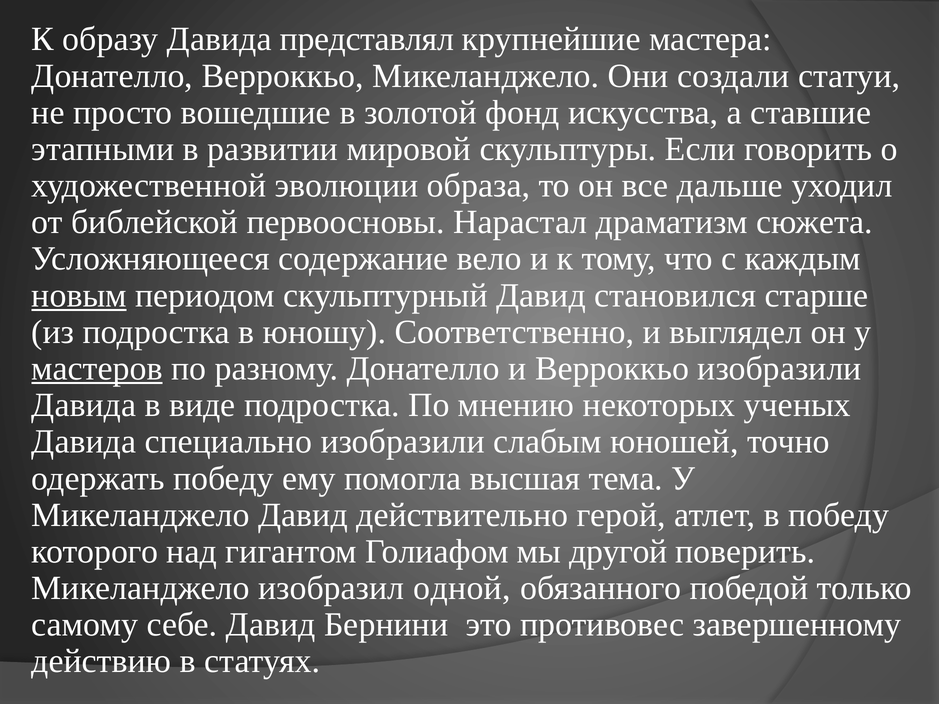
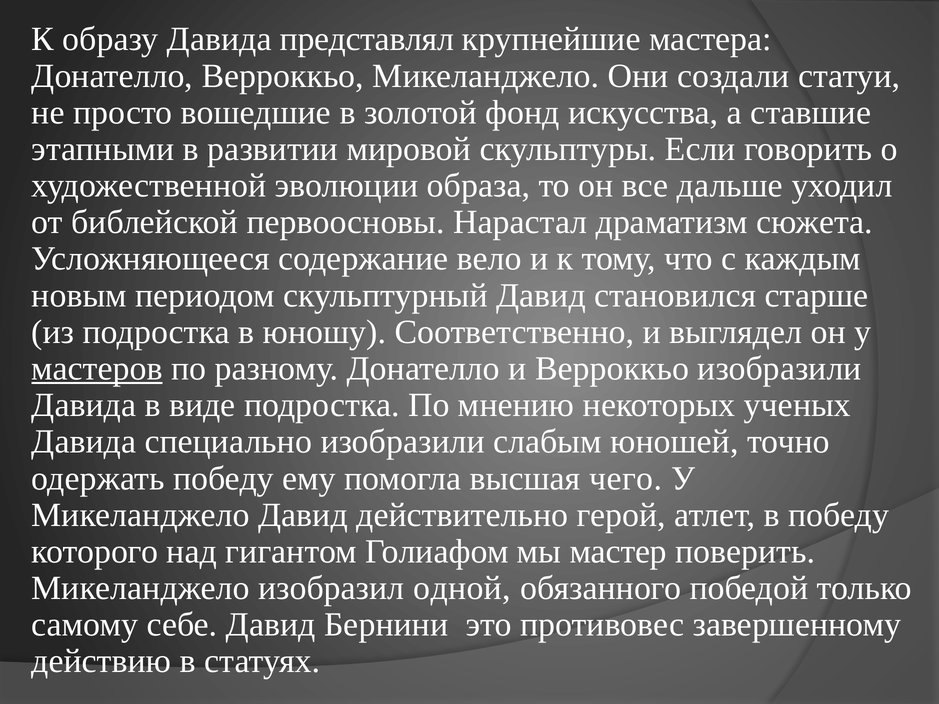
новым underline: present -> none (79, 296)
тема: тема -> чего (626, 478)
другой: другой -> мастер (618, 552)
